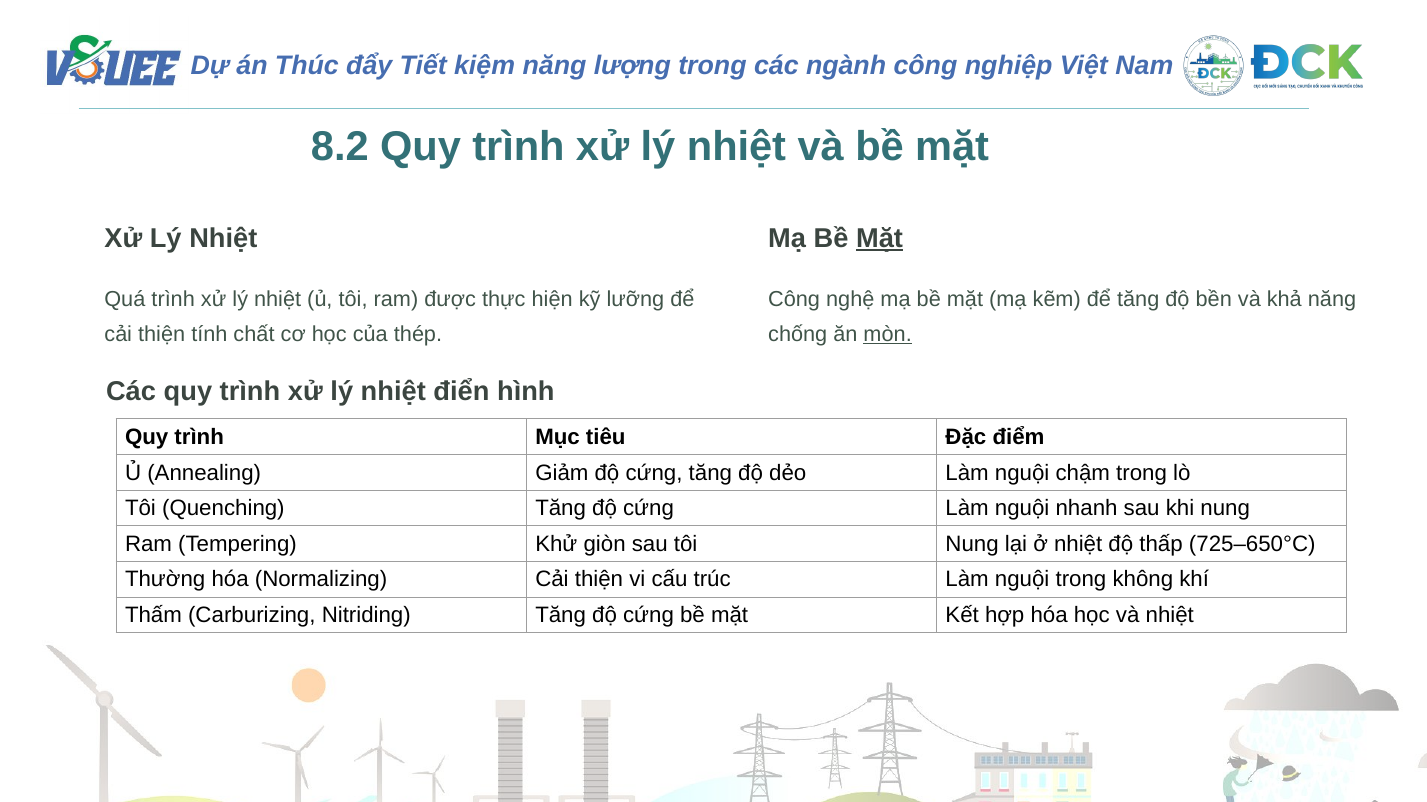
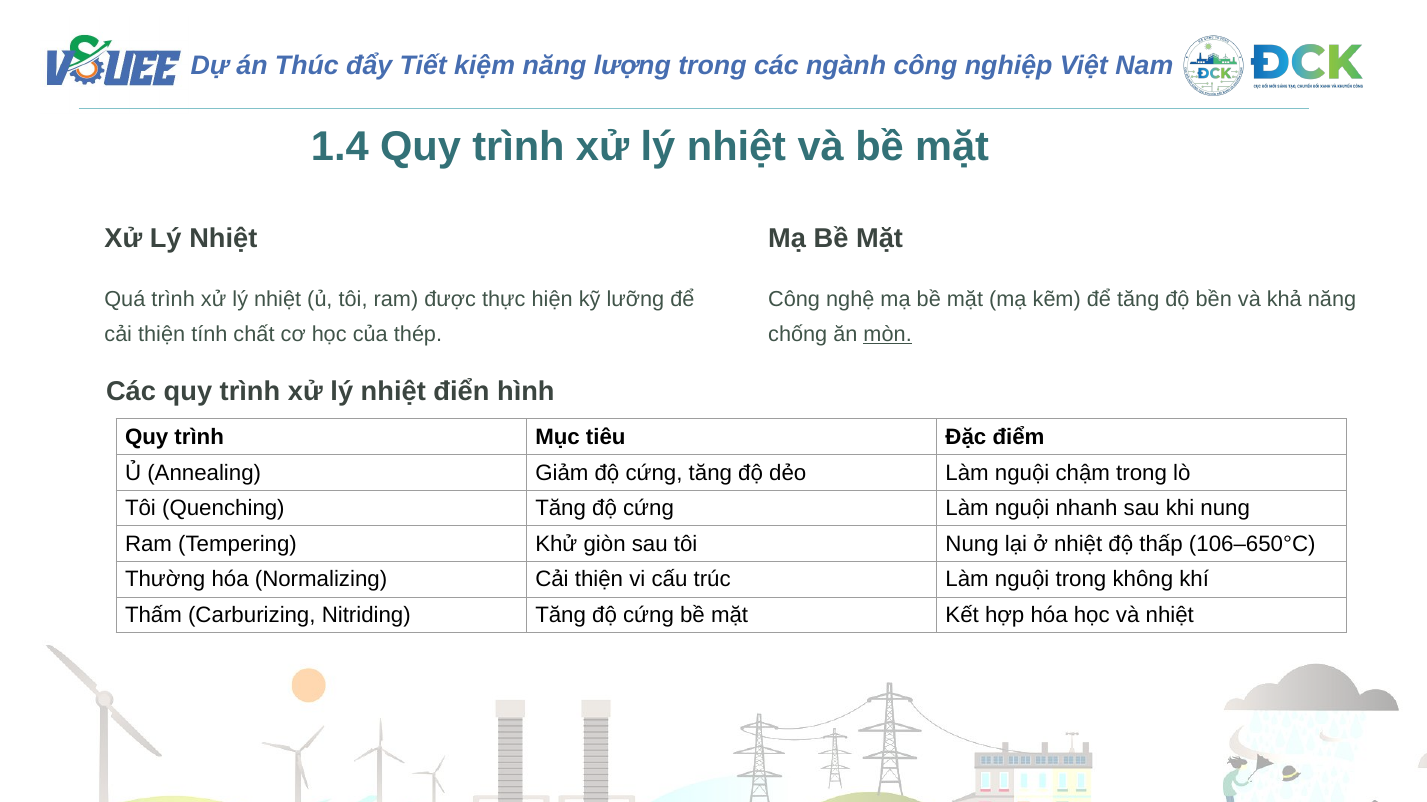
8.2: 8.2 -> 1.4 (340, 147)
Mặt underline: present -> none (880, 239)
725–650°C: 725–650°C -> 106–650°C (1252, 544)
